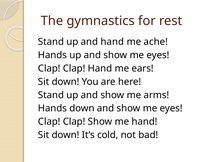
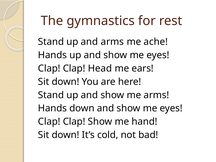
and hand: hand -> arms (112, 42)
Clap Hand: Hand -> Head (100, 68)
